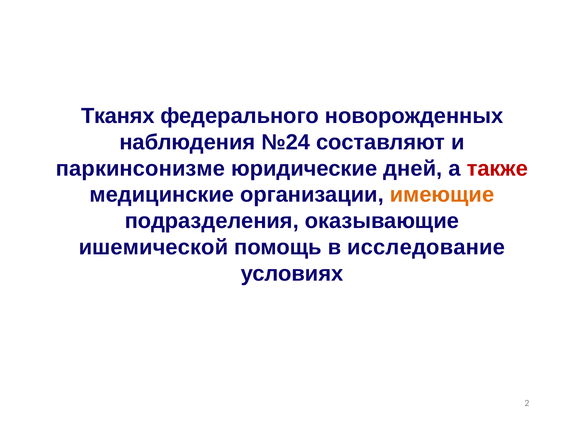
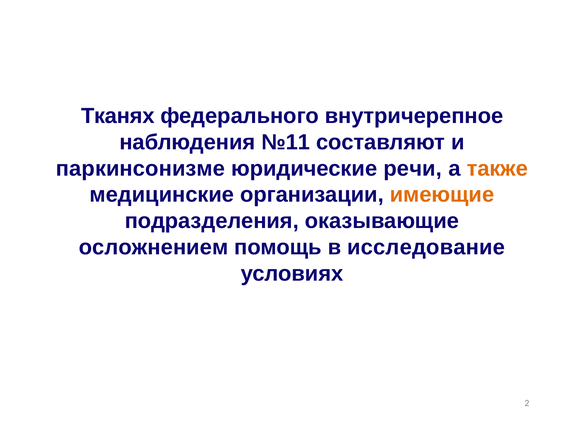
новорожденных: новорожденных -> внутричерепное (414, 116)
№24: №24 -> №11 (286, 142)
дней: дней -> речи (413, 169)
также colour: red -> orange (497, 169)
ишемической: ишемической -> осложнением (154, 247)
